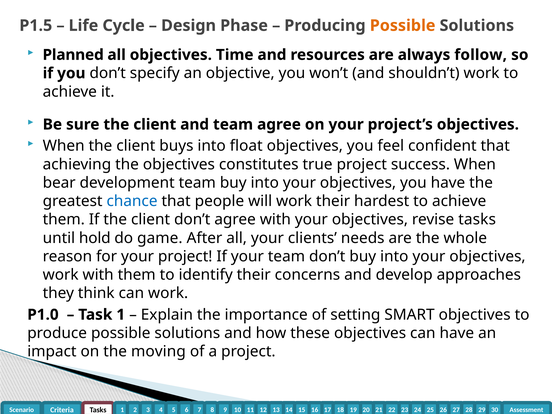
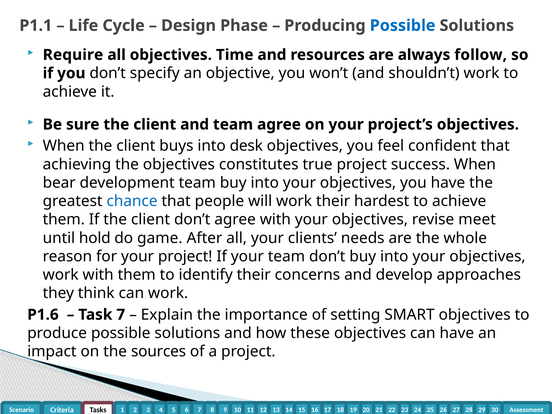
P1.5: P1.5 -> P1.1 (36, 26)
Possible colour: orange -> blue (403, 26)
Planned: Planned -> Require (73, 55)
float: float -> desk (246, 146)
revise tasks: tasks -> meet (477, 220)
P1.0: P1.0 -> P1.6 (43, 315)
Task 1: 1 -> 7 (121, 315)
moving: moving -> sources (159, 351)
